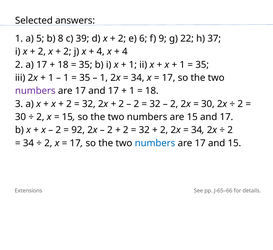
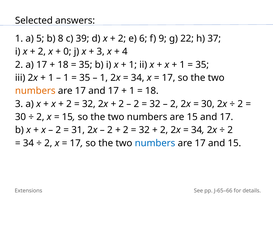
2: 2 -> 0 (67, 52)
4: 4 -> 3 (101, 52)
numbers colour: purple -> orange (35, 91)
92: 92 -> 31 (78, 130)
